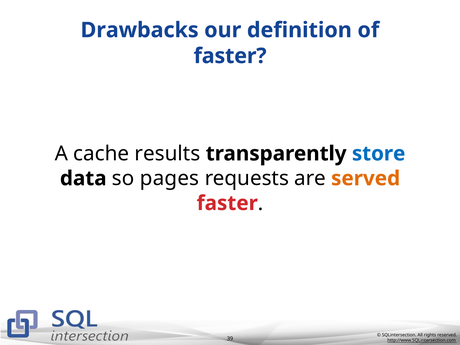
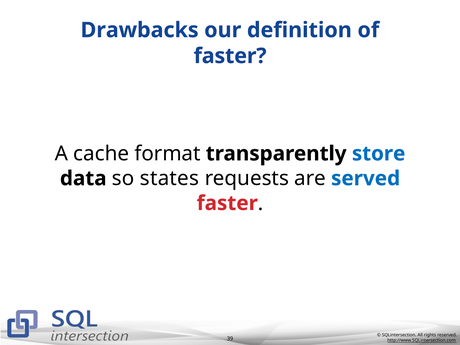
results: results -> format (168, 154)
pages: pages -> states (169, 178)
served colour: orange -> blue (366, 178)
